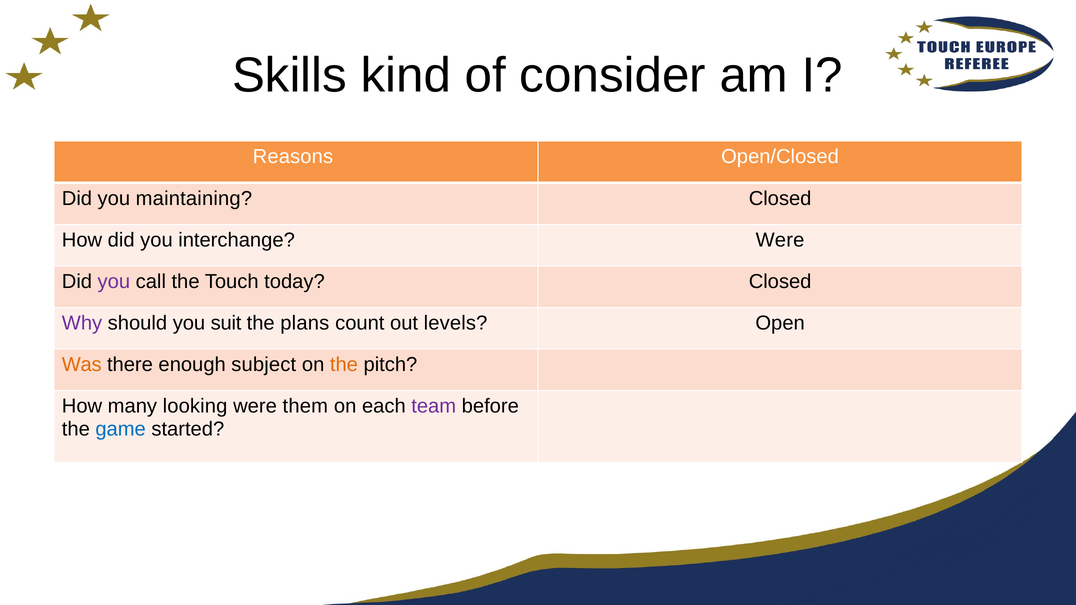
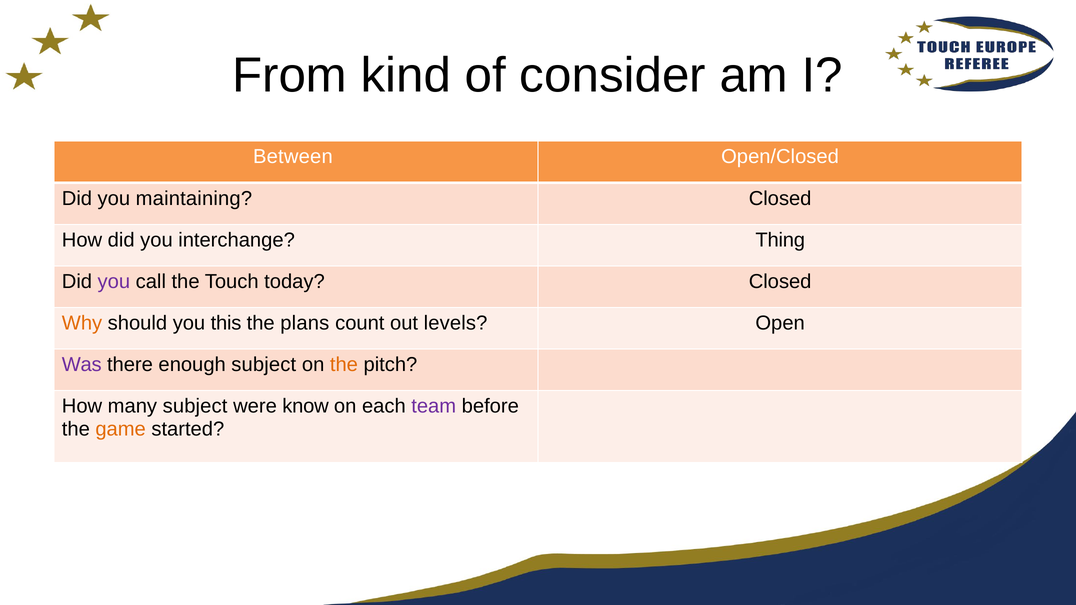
Skills: Skills -> From (290, 75)
Reasons: Reasons -> Between (293, 157)
interchange Were: Were -> Thing (780, 240)
Why colour: purple -> orange (82, 323)
suit: suit -> this (226, 323)
Was colour: orange -> purple (82, 365)
many looking: looking -> subject (195, 406)
them: them -> know (306, 406)
game colour: blue -> orange (121, 429)
